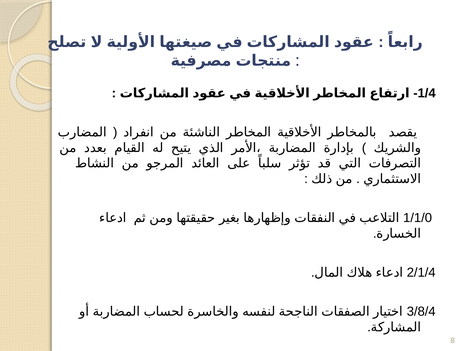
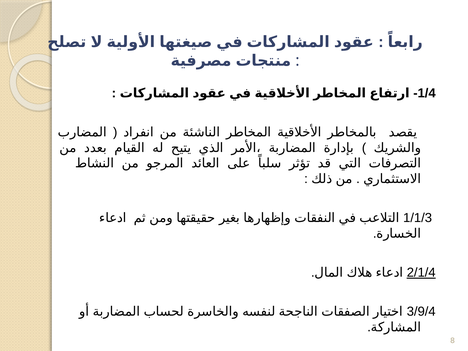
1/1/0: 1/1/0 -> 1/1/3 (418, 218)
2/1/4 underline: none -> present (421, 273)
3/8/4: 3/8/4 -> 3/9/4 (421, 312)
